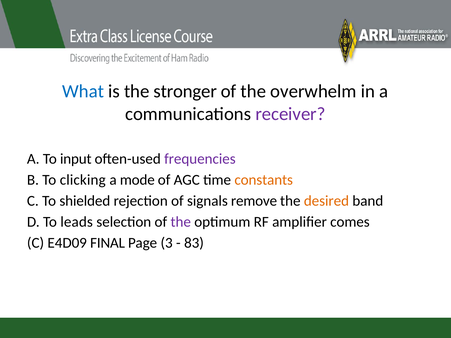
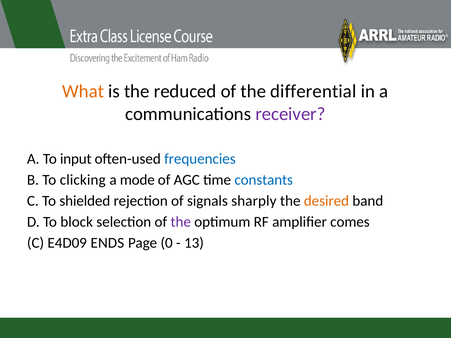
What colour: blue -> orange (83, 91)
stronger: stronger -> reduced (185, 91)
overwhelm: overwhelm -> differential (313, 91)
frequencies colour: purple -> blue (200, 159)
constants colour: orange -> blue (264, 180)
remove: remove -> sharply (254, 201)
leads: leads -> block (77, 222)
FINAL: FINAL -> ENDS (107, 243)
3: 3 -> 0 (167, 243)
83: 83 -> 13 (194, 243)
